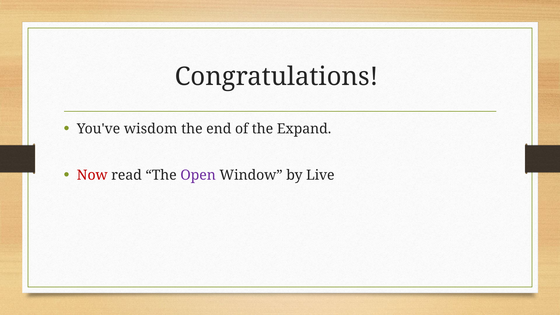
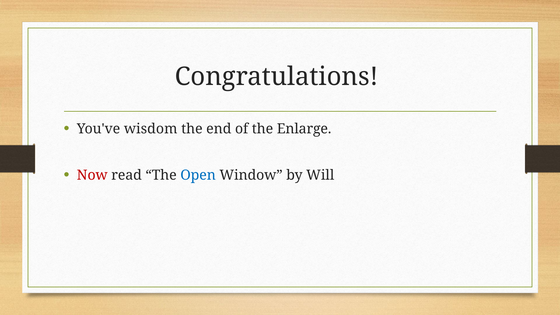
Expand: Expand -> Enlarge (304, 129)
Open colour: purple -> blue (198, 175)
Live: Live -> Will (320, 175)
